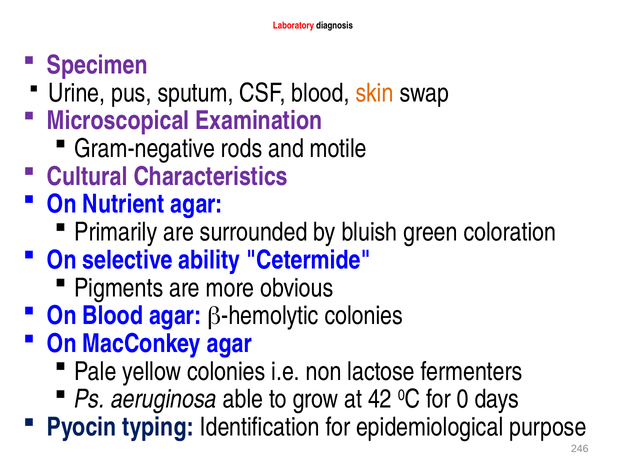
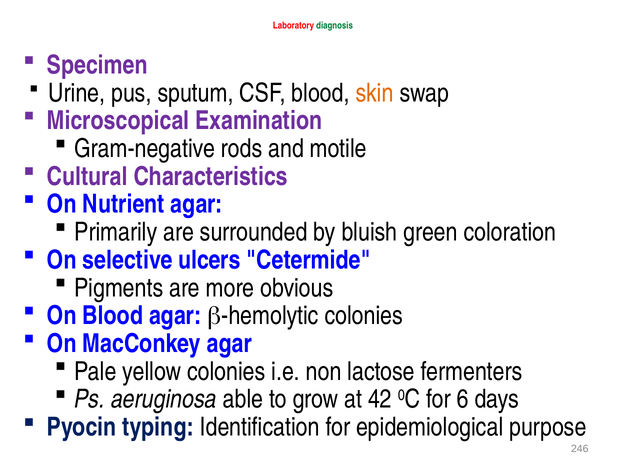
diagnosis colour: black -> green (335, 25)
ability: ability -> ulcers (209, 260)
0: 0 -> 6 (463, 399)
